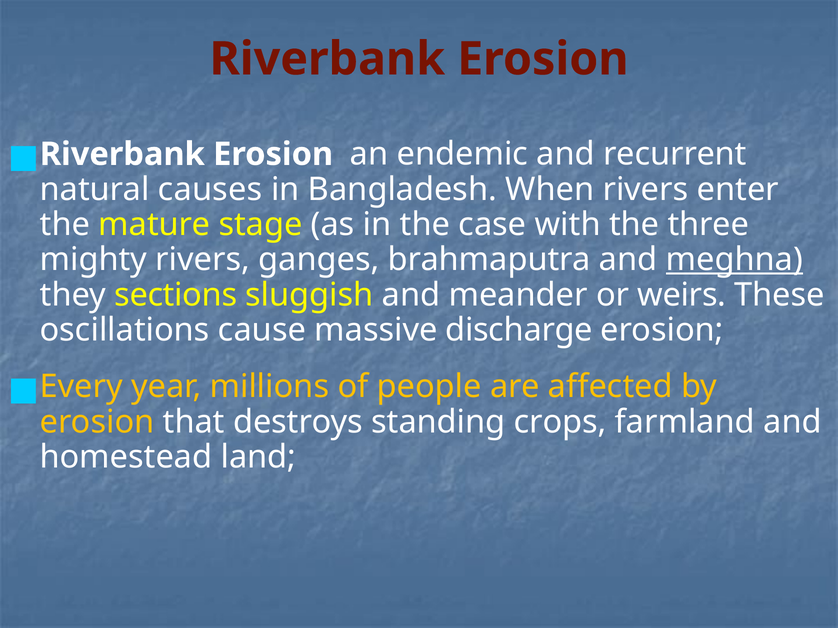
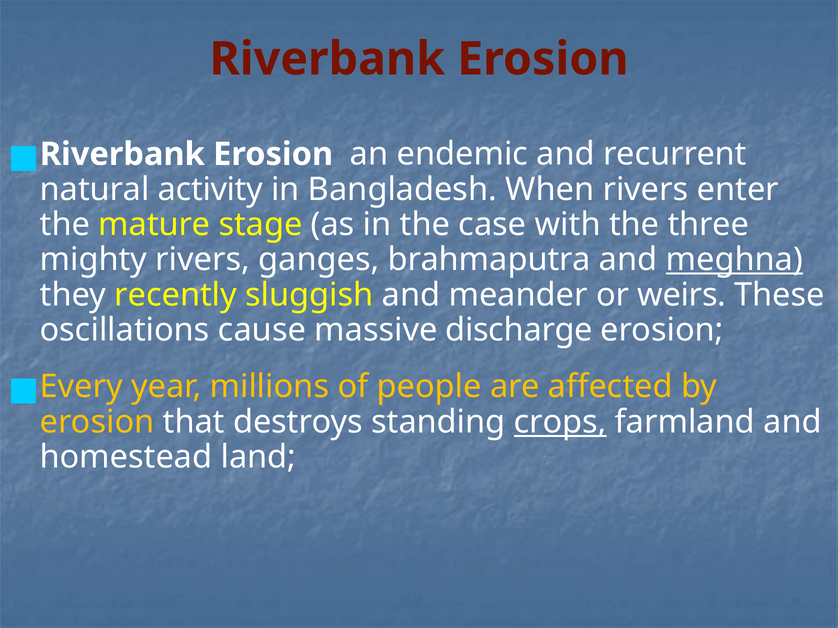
causes: causes -> activity (210, 190)
sections: sections -> recently (176, 295)
crops underline: none -> present (560, 422)
